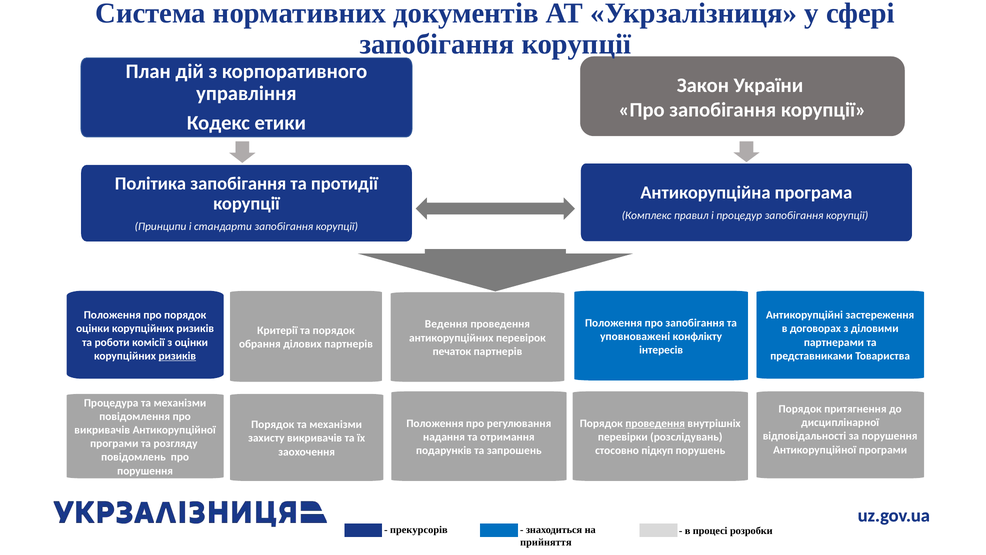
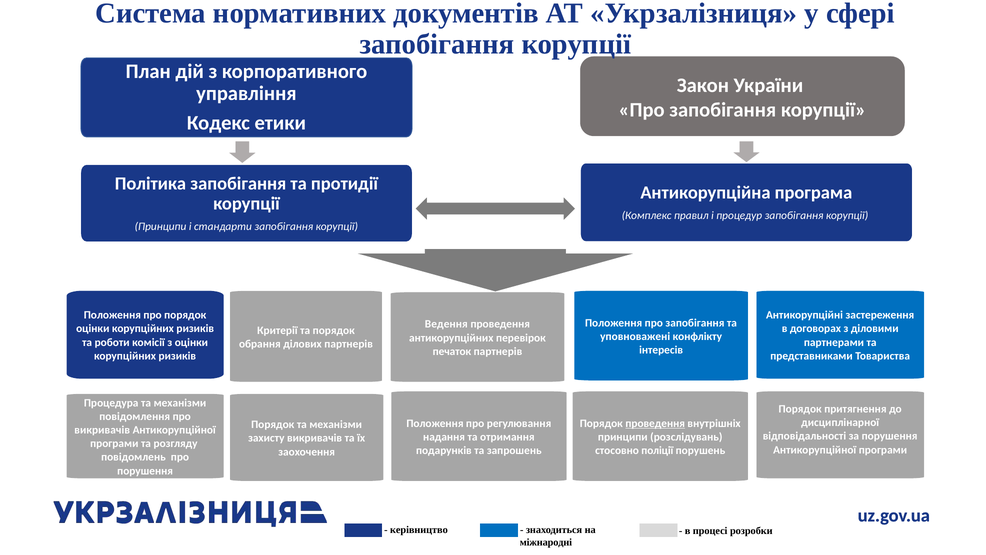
ризиків underline: present -> none (177, 356)
перевірки: перевірки -> принципи (623, 437)
підкуп: підкуп -> поліції (657, 450)
прекурсорів: прекурсорів -> керівництво (419, 530)
прийняття: прийняття -> міжнародні (546, 542)
